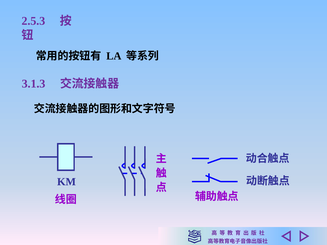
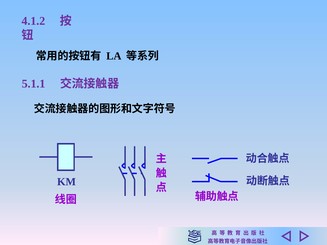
2.5.3: 2.5.3 -> 4.1.2 (33, 21)
3.1.3: 3.1.3 -> 5.1.1 (34, 84)
